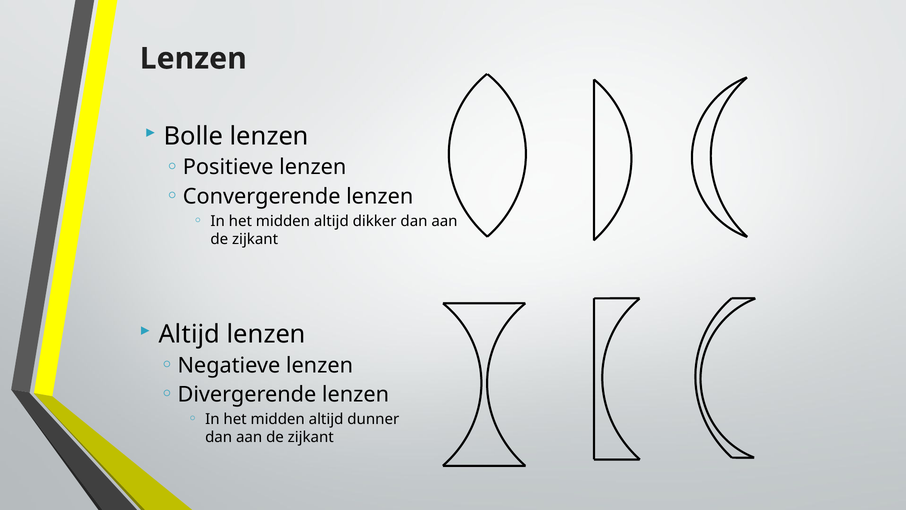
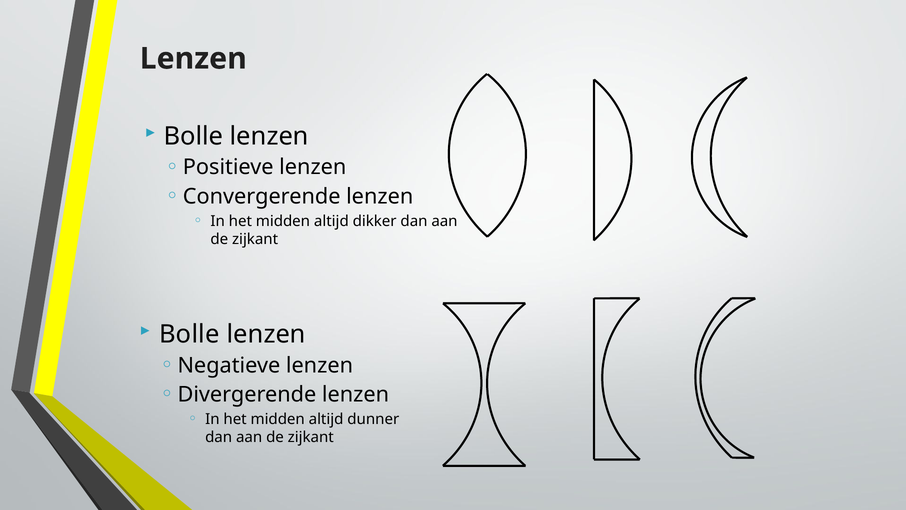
Altijd: Altijd -> Bolle (189, 334)
